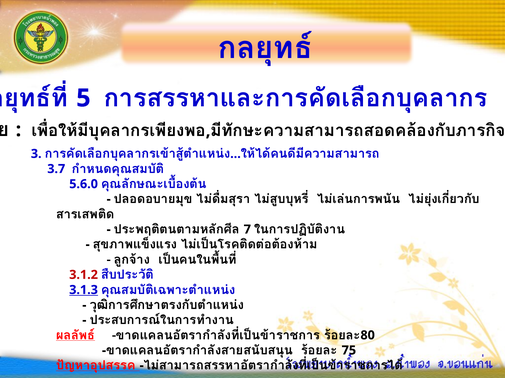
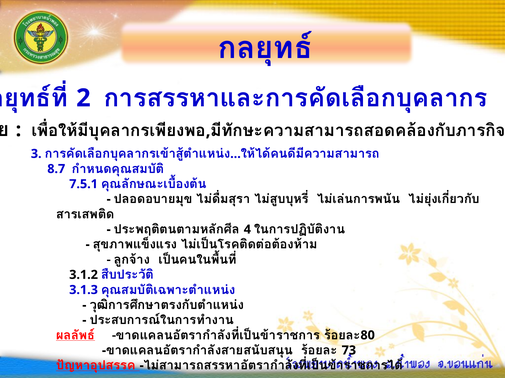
5: 5 -> 2 (83, 98)
3.7: 3.7 -> 8.7 (56, 169)
5.6.0: 5.6.0 -> 7.5.1 (84, 184)
7: 7 -> 4 (247, 230)
3.1.2 colour: red -> black (84, 275)
3.1.3 underline: present -> none (84, 290)
75: 75 -> 73 (349, 351)
